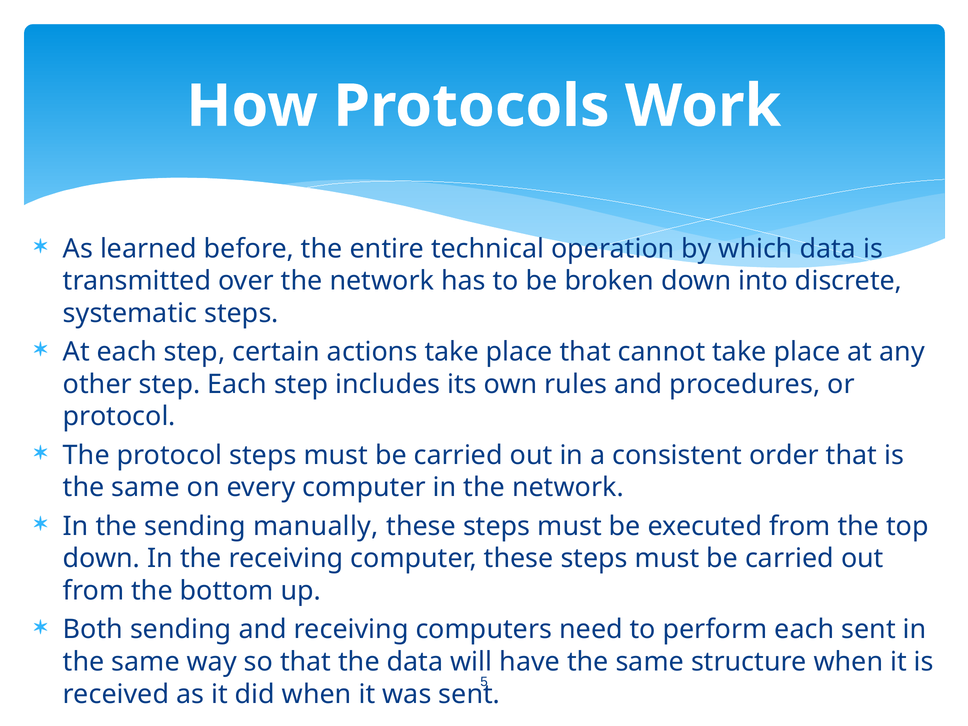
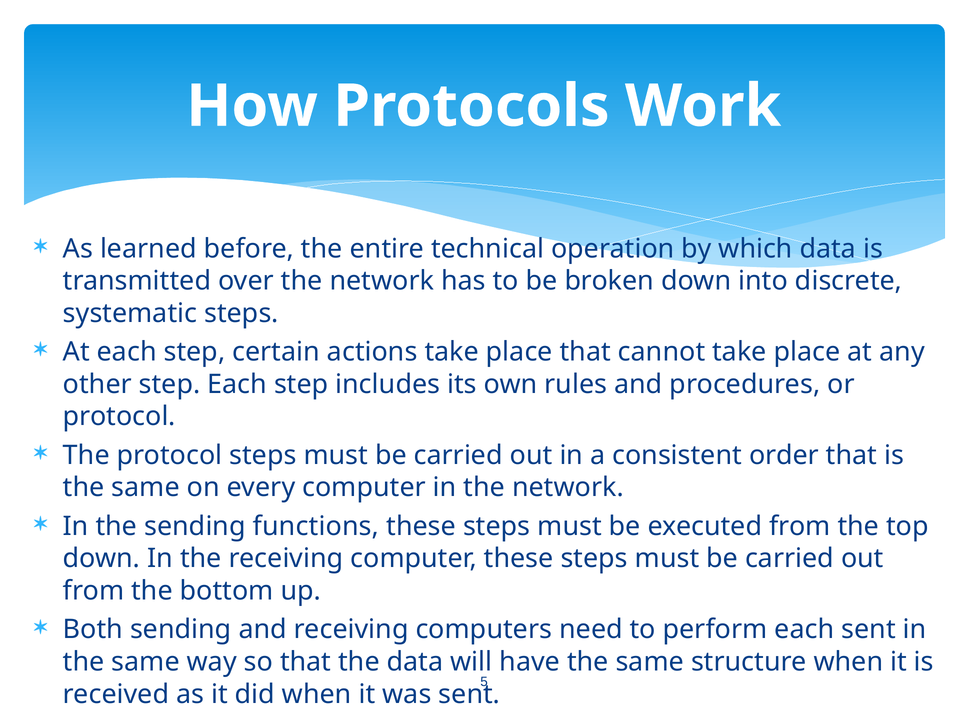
manually: manually -> functions (316, 526)
